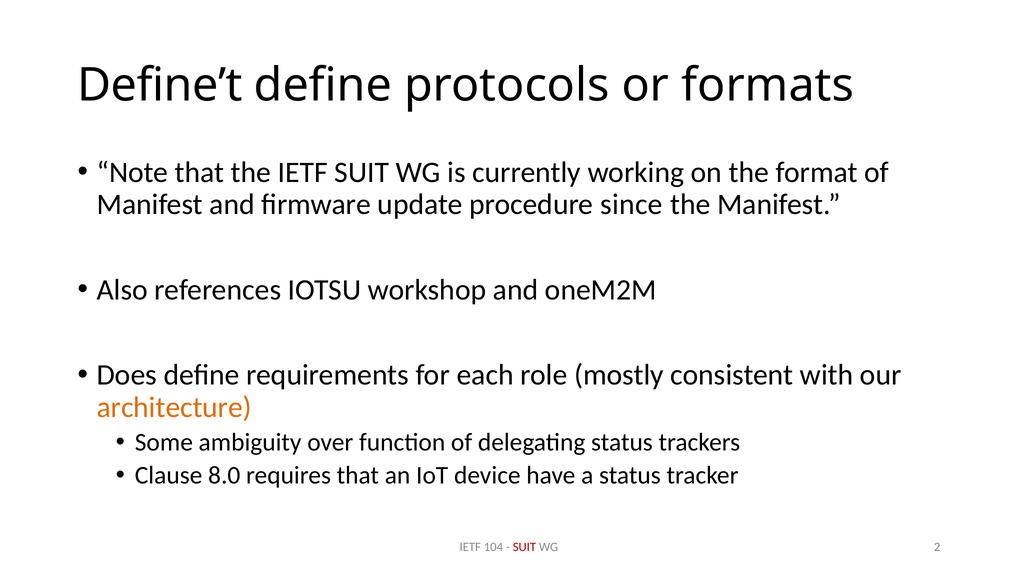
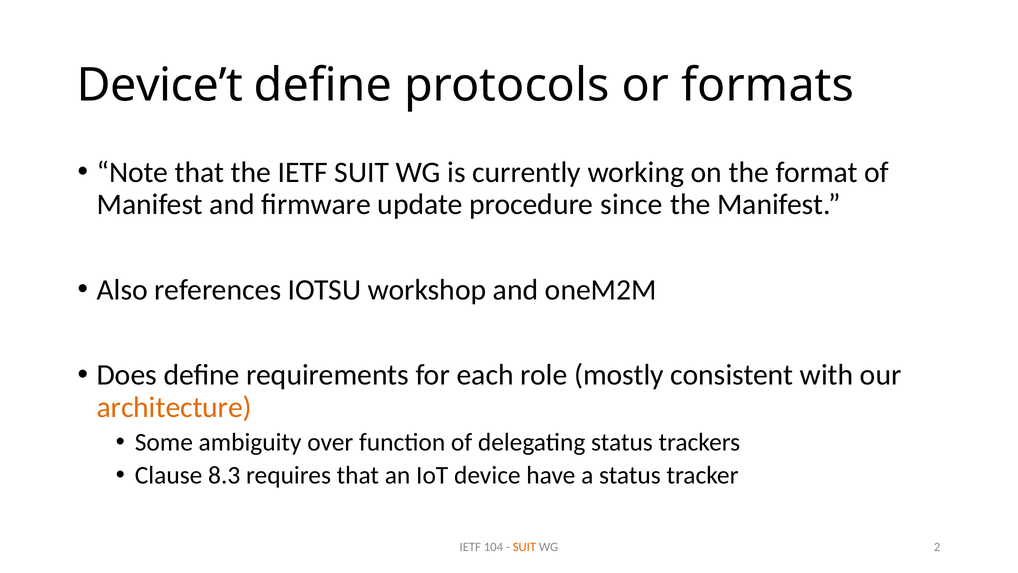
Define’t: Define’t -> Device’t (160, 86)
8.0: 8.0 -> 8.3 (224, 475)
SUIT colour: red -> orange (524, 547)
